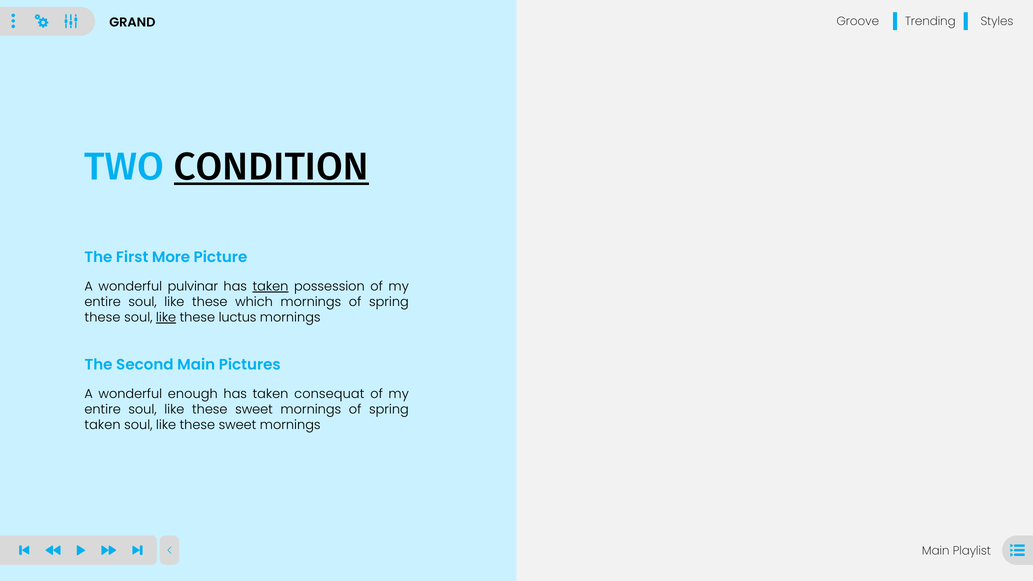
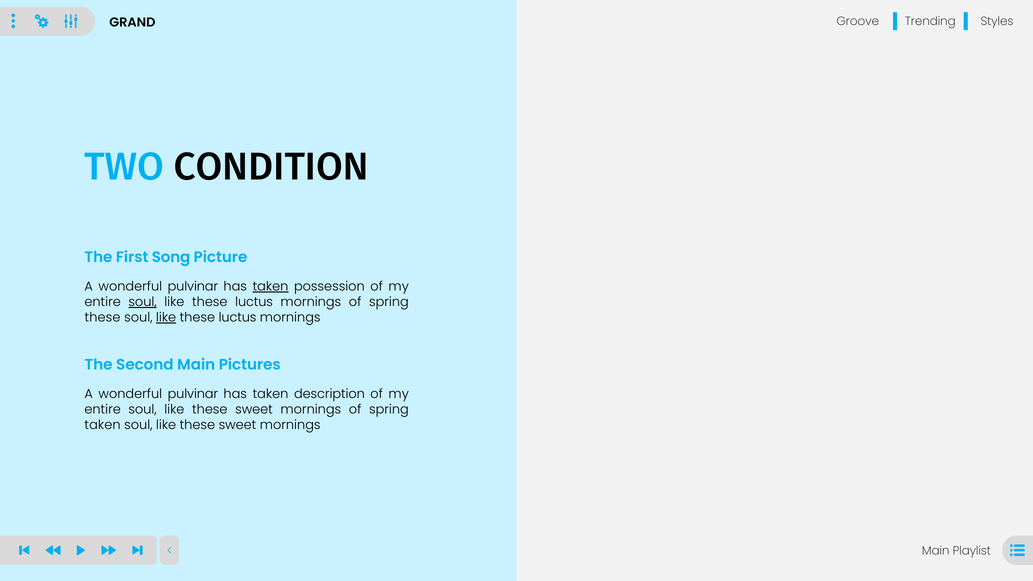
CONDITION underline: present -> none (271, 167)
More: More -> Song (171, 257)
soul underline: none -> present (143, 302)
which: which -> luctus (254, 302)
enough: enough -> pulvinar (193, 394)
consequat: consequat -> description (329, 394)
